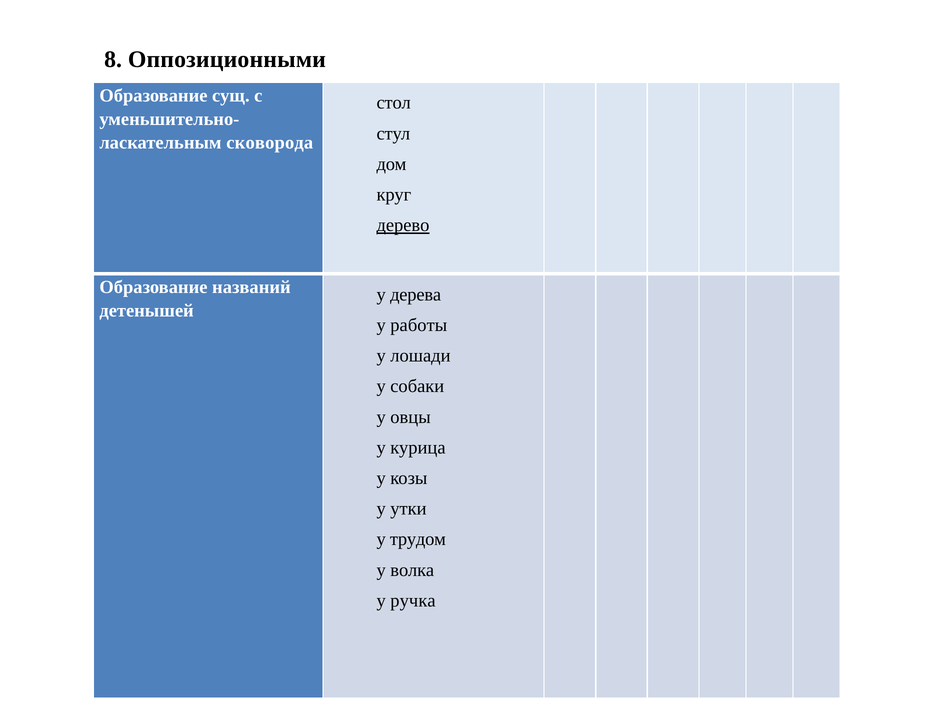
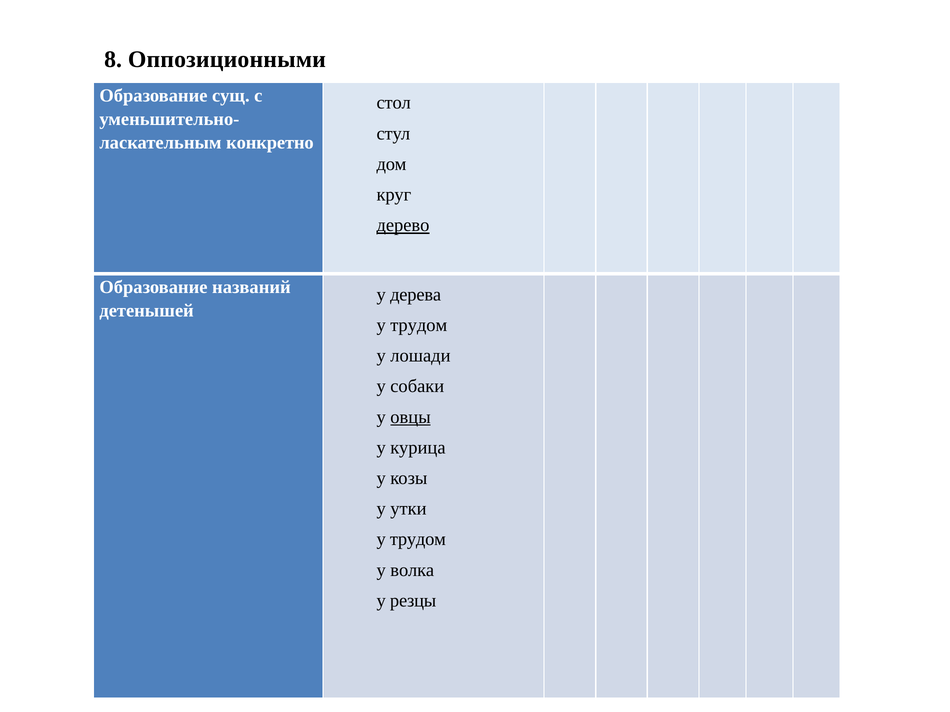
сковорода: сковорода -> конкретно (270, 143)
работы: работы -> трудом (419, 325)
овцы underline: none -> present (410, 417)
ручка: ручка -> резцы (413, 601)
